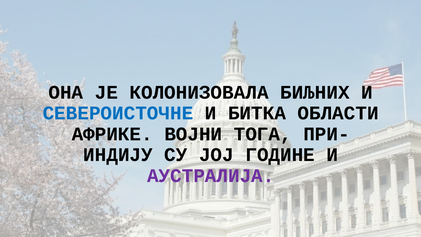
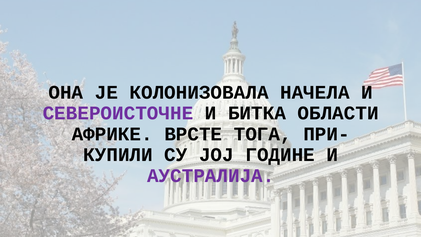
БИЉНИХ: БИЉНИХ -> НАЧЕЛА (315, 92)
СЕВЕРОИСТОЧНЕ colour: blue -> purple (118, 113)
ВОЈНИ: ВОЈНИ -> ВРСТЕ (193, 134)
ИНДИЈУ: ИНДИЈУ -> КУПИЛИ (118, 155)
